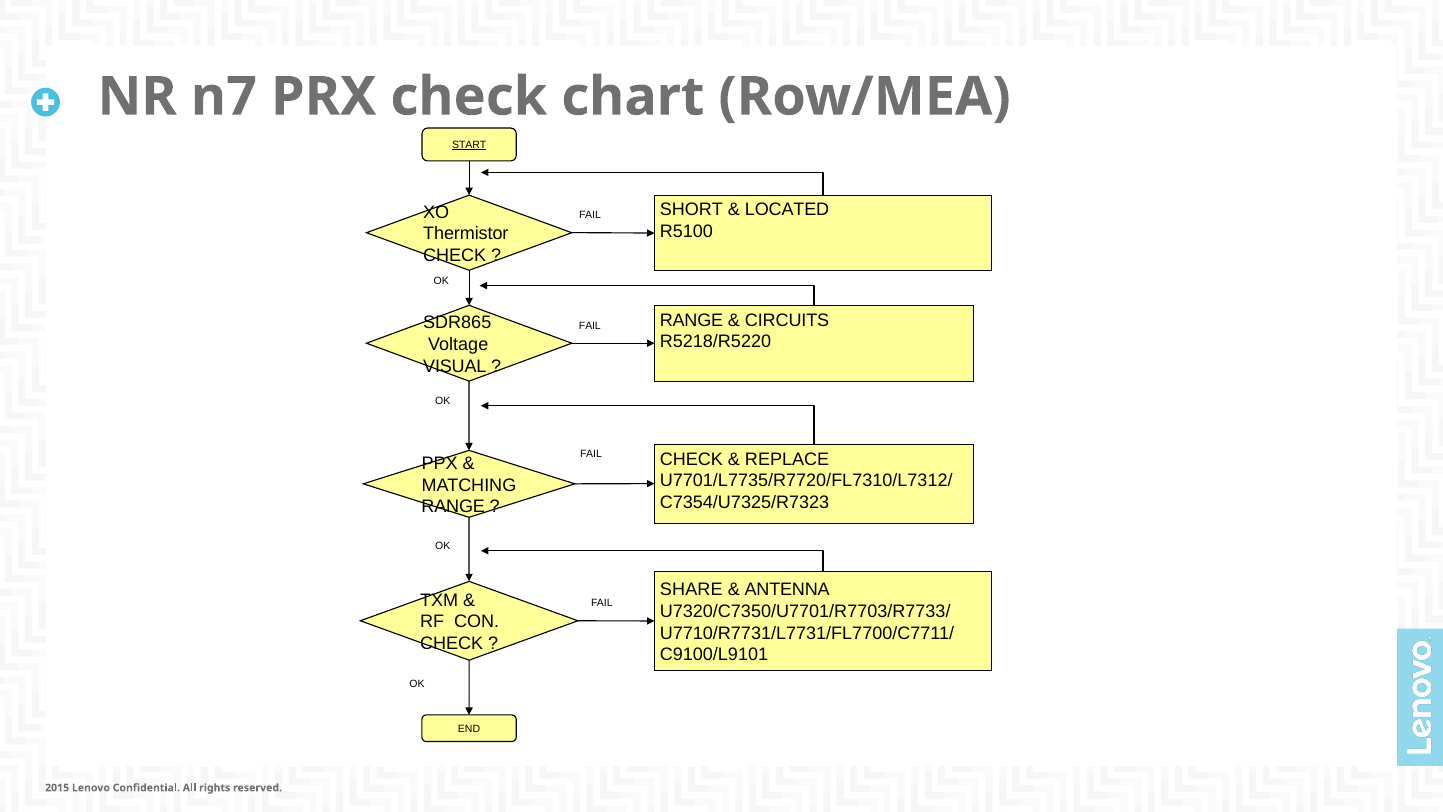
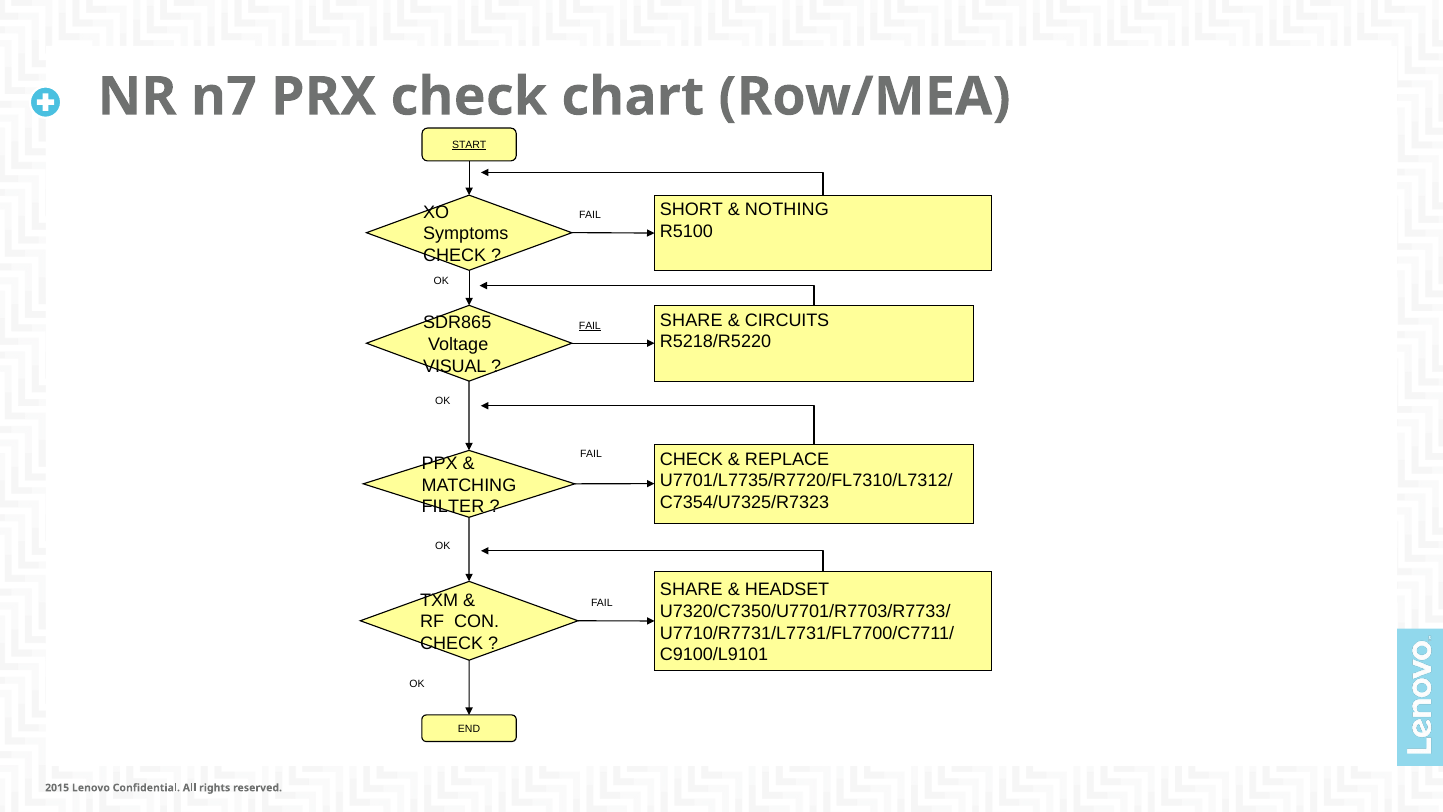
LOCATED: LOCATED -> NOTHING (787, 210)
Thermistor: Thermistor -> Symptoms (466, 234)
RANGE: RANGE -> SHARE (691, 320)
FAIL underline: none -> present (590, 326)
RANGE: RANGE -> FILTER (453, 506)
ANTENNA: ANTENNA -> HEADSET (787, 589)
